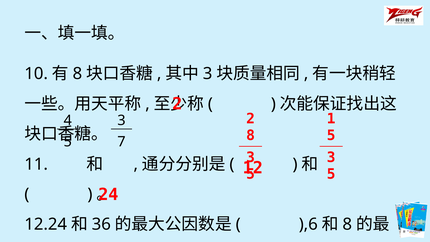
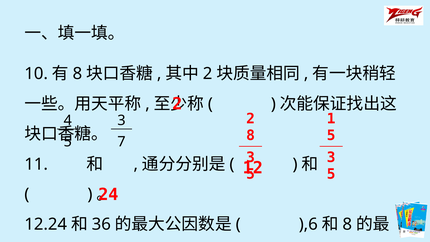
3: 3 -> 2 (208, 74)
